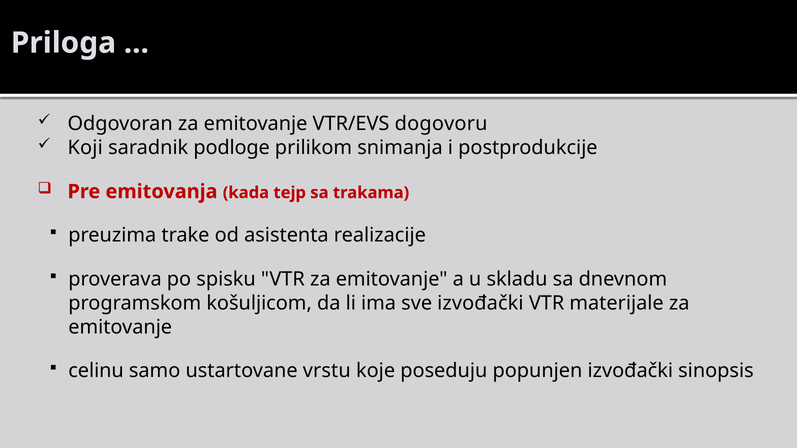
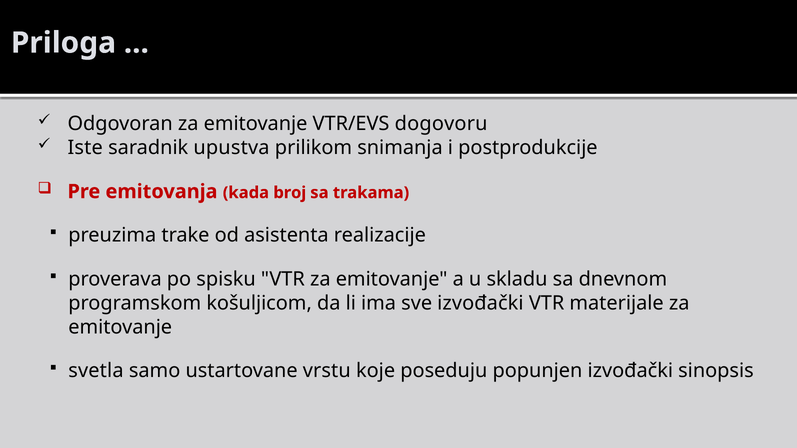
Koji: Koji -> Iste (85, 148)
podloge: podloge -> upustva (231, 148)
tejp: tejp -> broj (290, 193)
celinu: celinu -> svetla (96, 371)
